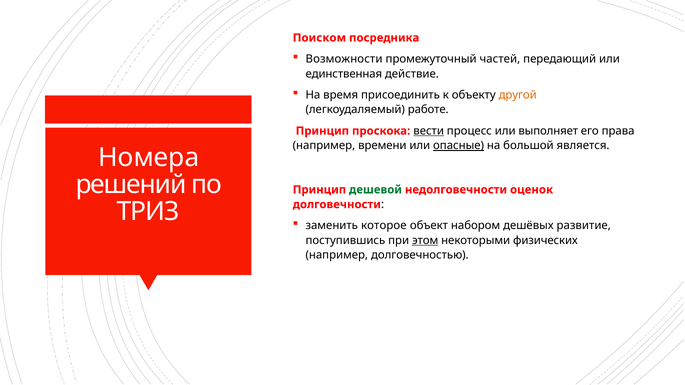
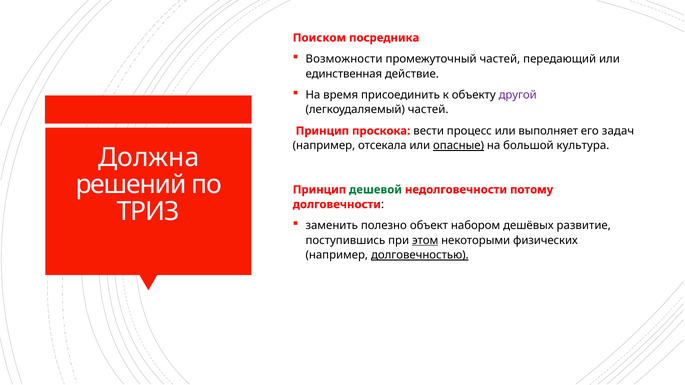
другой colour: orange -> purple (518, 95)
легкоудаляемый работе: работе -> частей (428, 110)
вести underline: present -> none (429, 131)
права: права -> задач (618, 131)
времени: времени -> отсекала (382, 146)
является: является -> культура (583, 146)
Номера: Номера -> Должна (149, 158)
оценок: оценок -> потому (532, 190)
которое: которое -> полезно (384, 226)
долговечностью underline: none -> present (420, 255)
